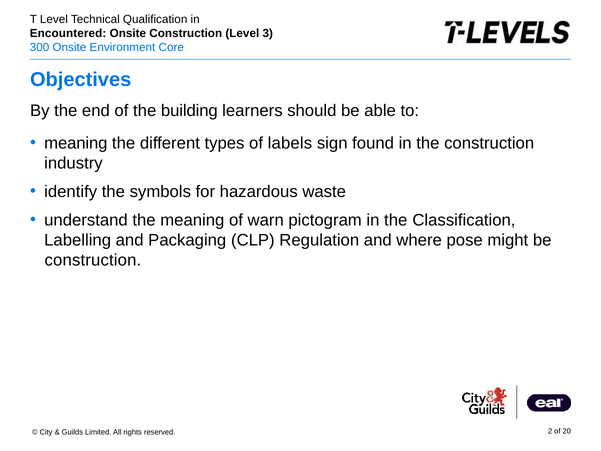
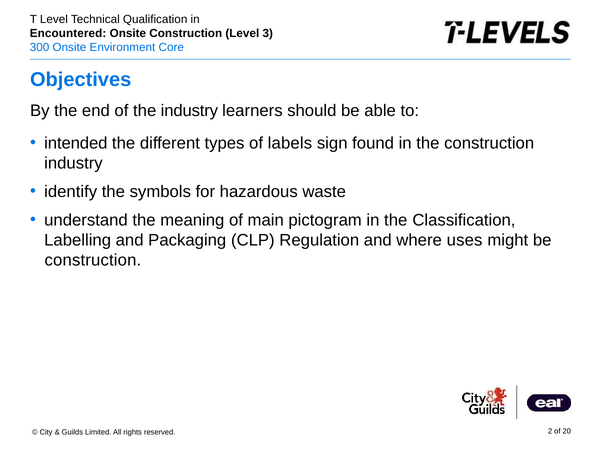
the building: building -> industry (189, 111)
meaning: meaning -> intended (76, 143)
warn: warn -> main (266, 220)
pose: pose -> uses (465, 240)
